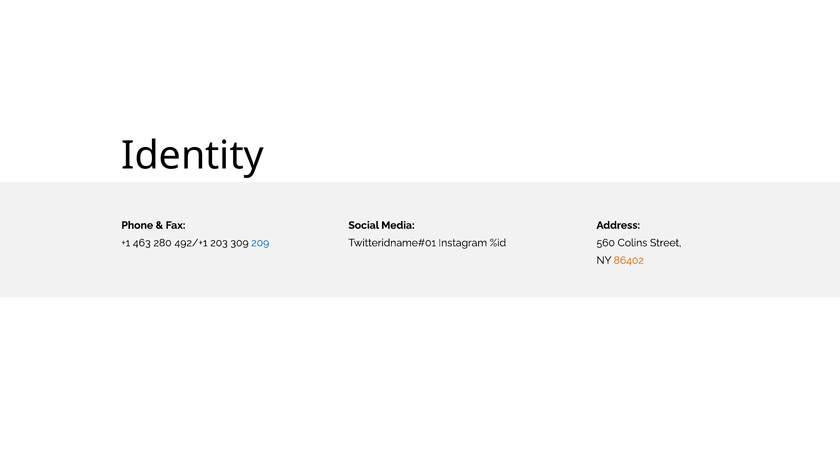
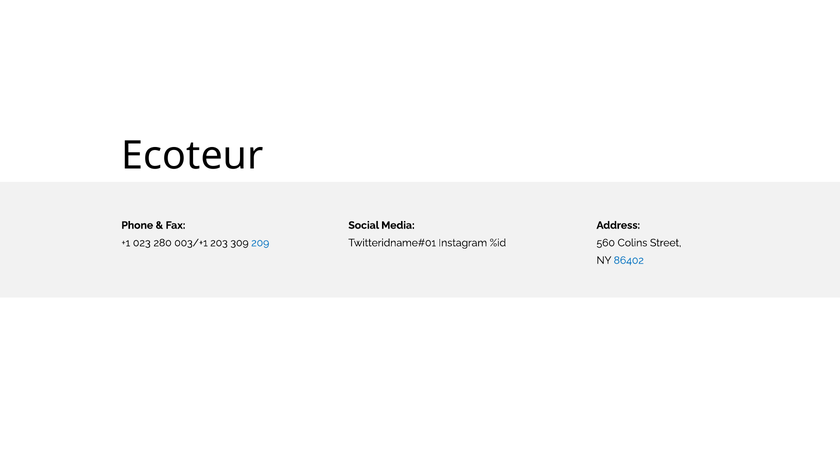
Identity: Identity -> Ecoteur (193, 156)
463: 463 -> 023 (142, 243)
492/+1: 492/+1 -> 003/+1 (191, 243)
86402 colour: orange -> blue (629, 260)
